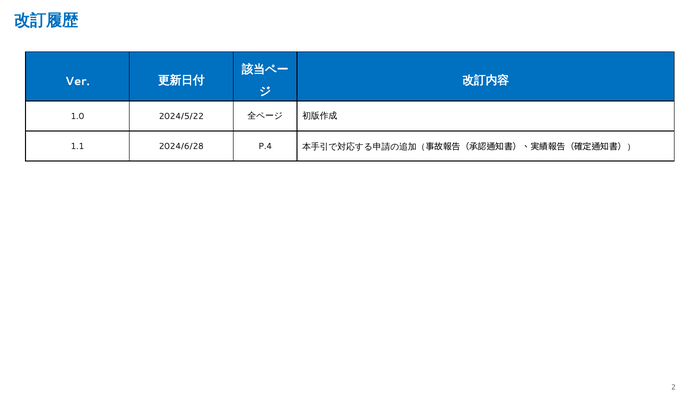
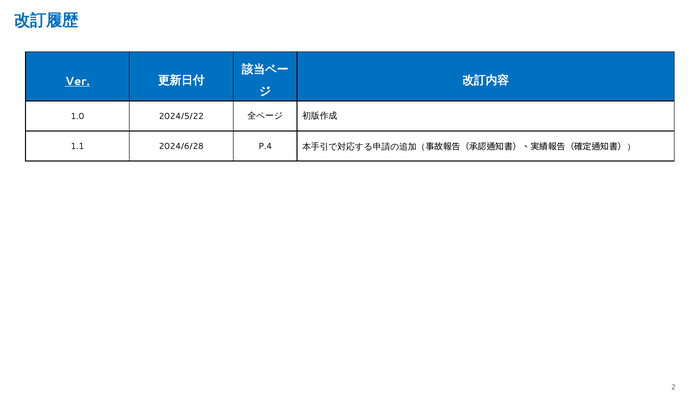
Ver underline: none -> present (77, 81)
